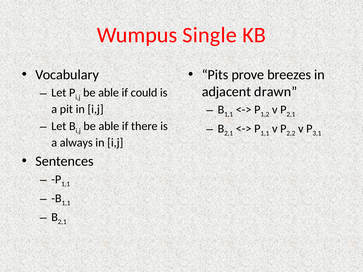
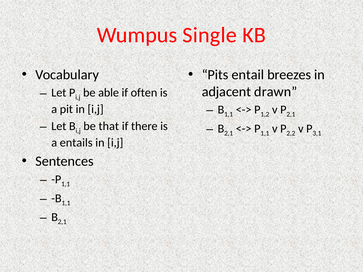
prove: prove -> entail (248, 75)
could: could -> often (144, 93)
able: able -> that (109, 126)
always: always -> entails (76, 143)
